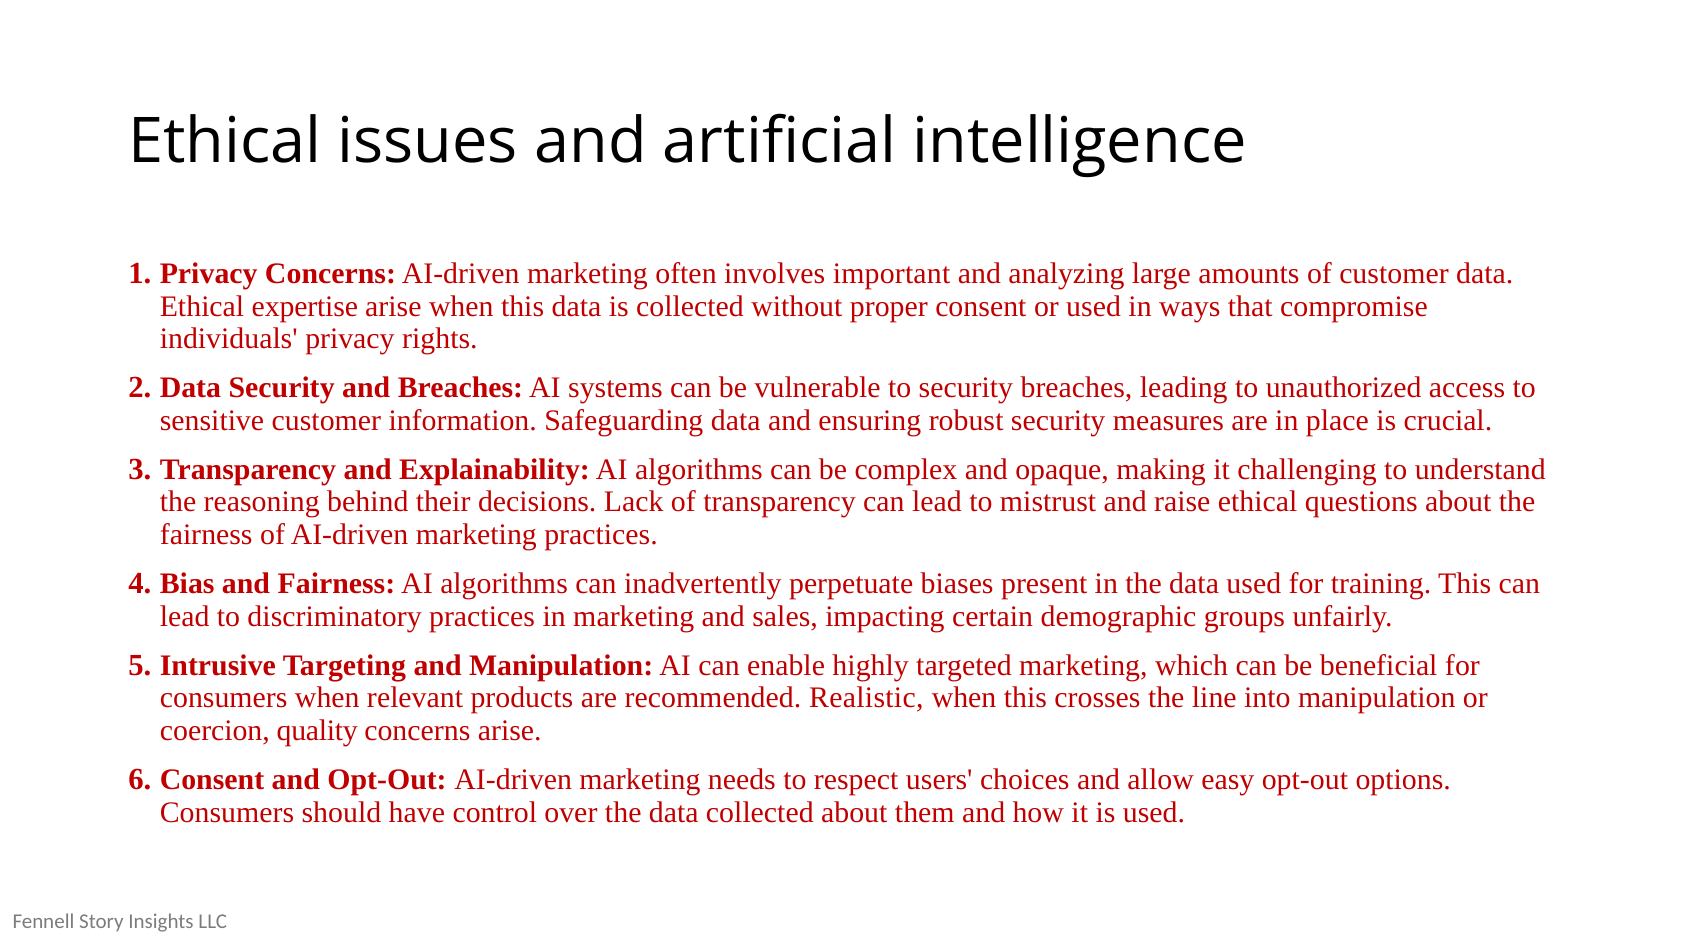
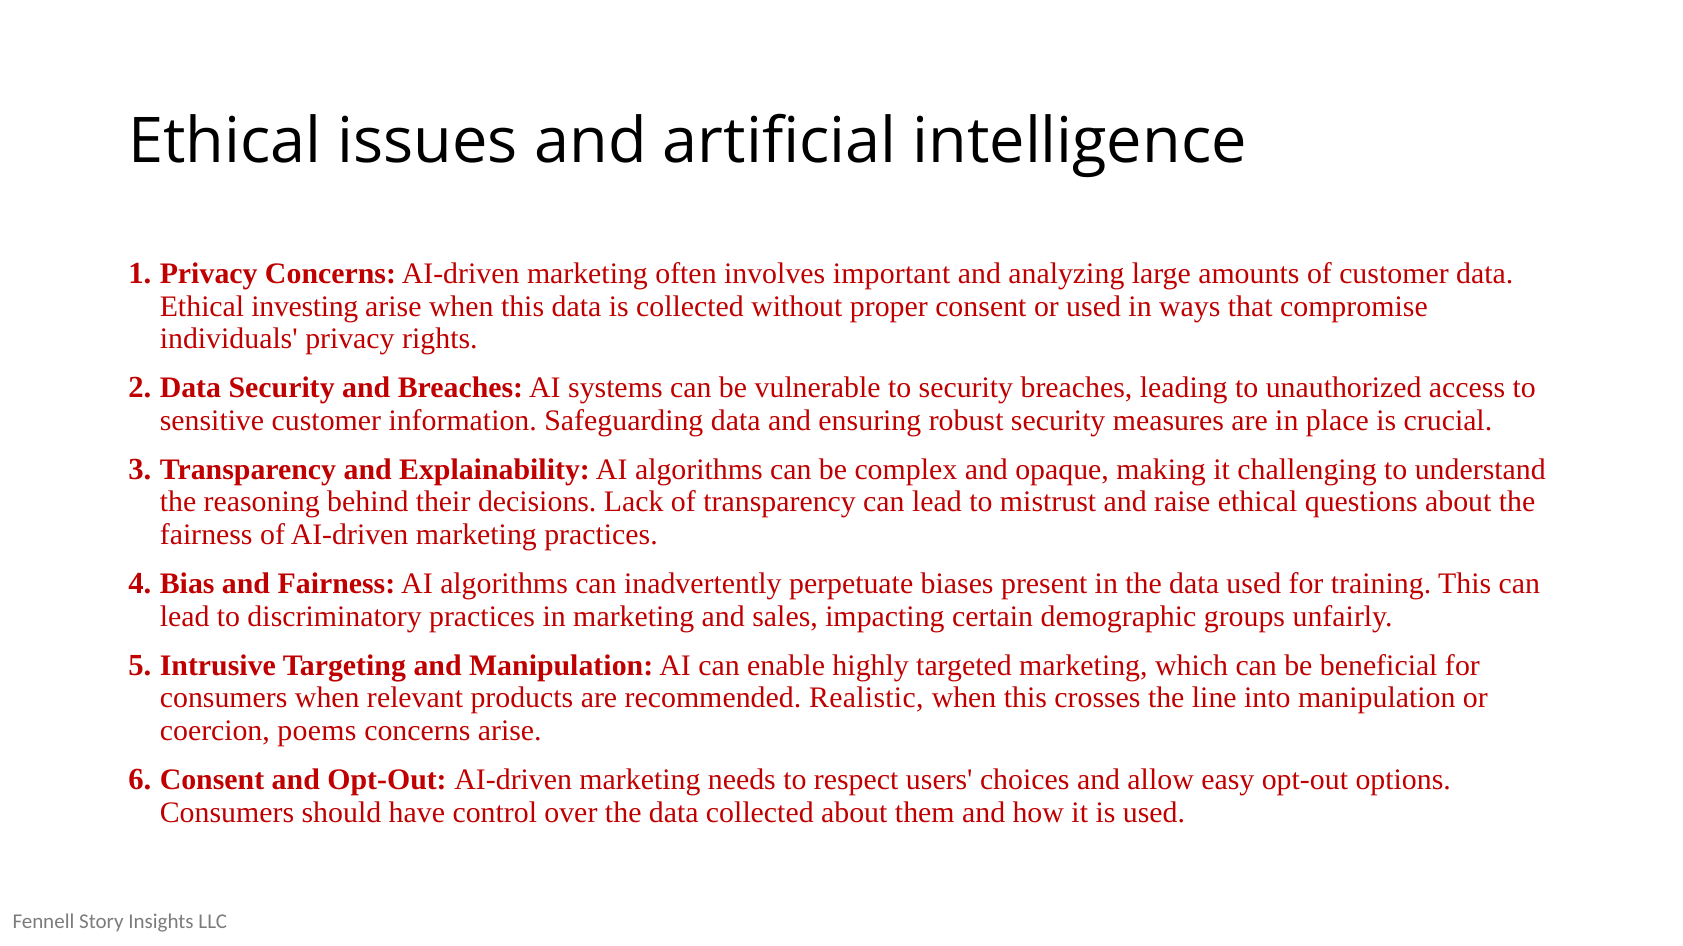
expertise: expertise -> investing (305, 306)
quality: quality -> poems (317, 731)
